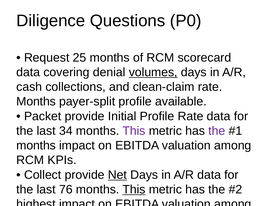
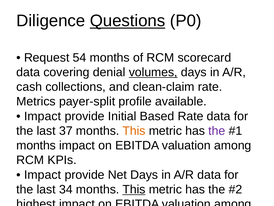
Questions underline: none -> present (128, 21)
25: 25 -> 54 (80, 57)
Months: Months -> Metrics (36, 101)
Packet: Packet -> Impact (43, 116)
Initial Profile: Profile -> Based (157, 116)
34: 34 -> 37 (66, 131)
This colour: purple -> orange (134, 131)
Collect: Collect -> Impact (43, 174)
Net underline: present -> none (117, 174)
76: 76 -> 34 (66, 189)
